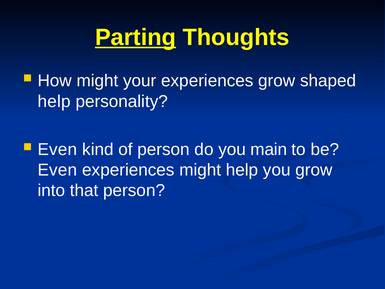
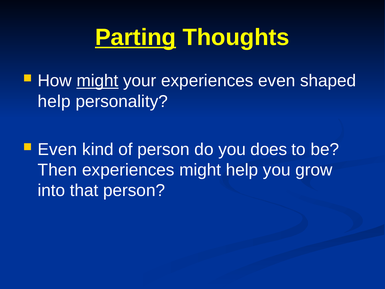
might underline: none -> present (97, 81)
experiences grow: grow -> even (277, 81)
main: main -> does (269, 149)
Even: Even -> Then (57, 170)
